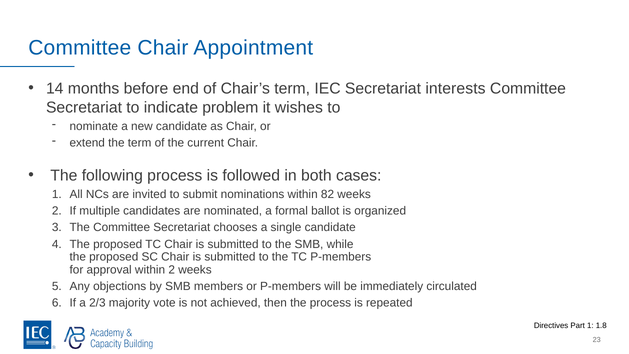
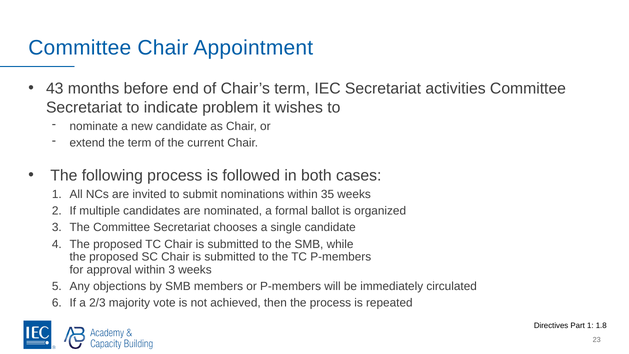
14: 14 -> 43 (55, 89)
interests: interests -> activities (456, 89)
82: 82 -> 35 (328, 194)
within 2: 2 -> 3 (172, 270)
